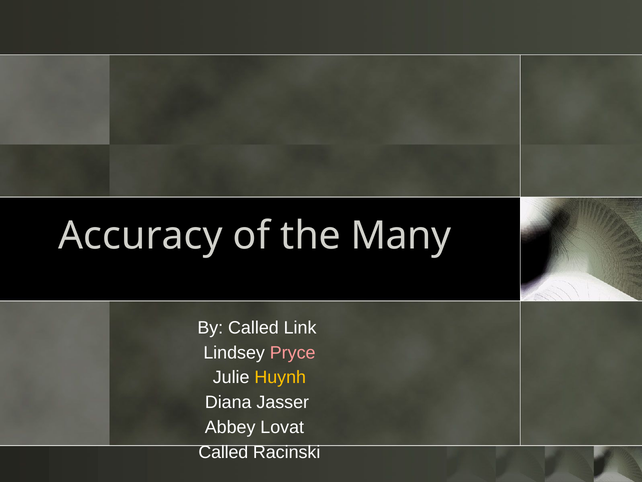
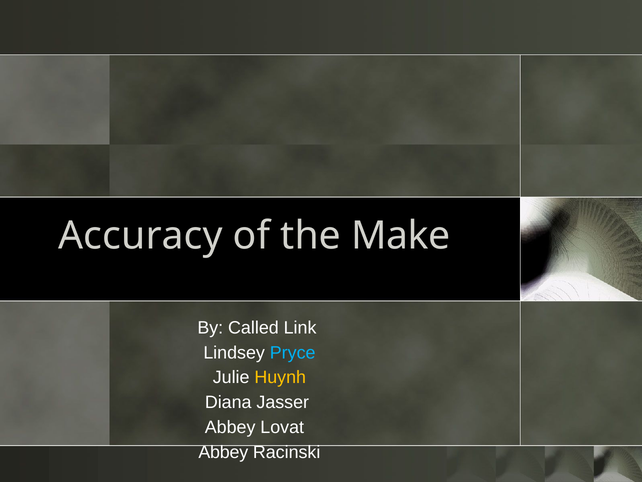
Many: Many -> Make (401, 235)
Pryce colour: pink -> light blue (293, 352)
Called: Called -> Abbey (223, 452)
